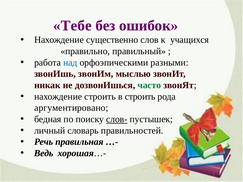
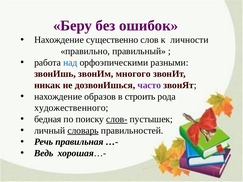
Тебе: Тебе -> Беру (73, 26)
учащихся: учащихся -> личности (189, 40)
мыслью: мыслью -> многого (133, 74)
часто colour: green -> purple (149, 85)
нахождение строить: строить -> образов (100, 97)
аргументировано: аргументировано -> художественного (71, 108)
словарь underline: none -> present (83, 131)
